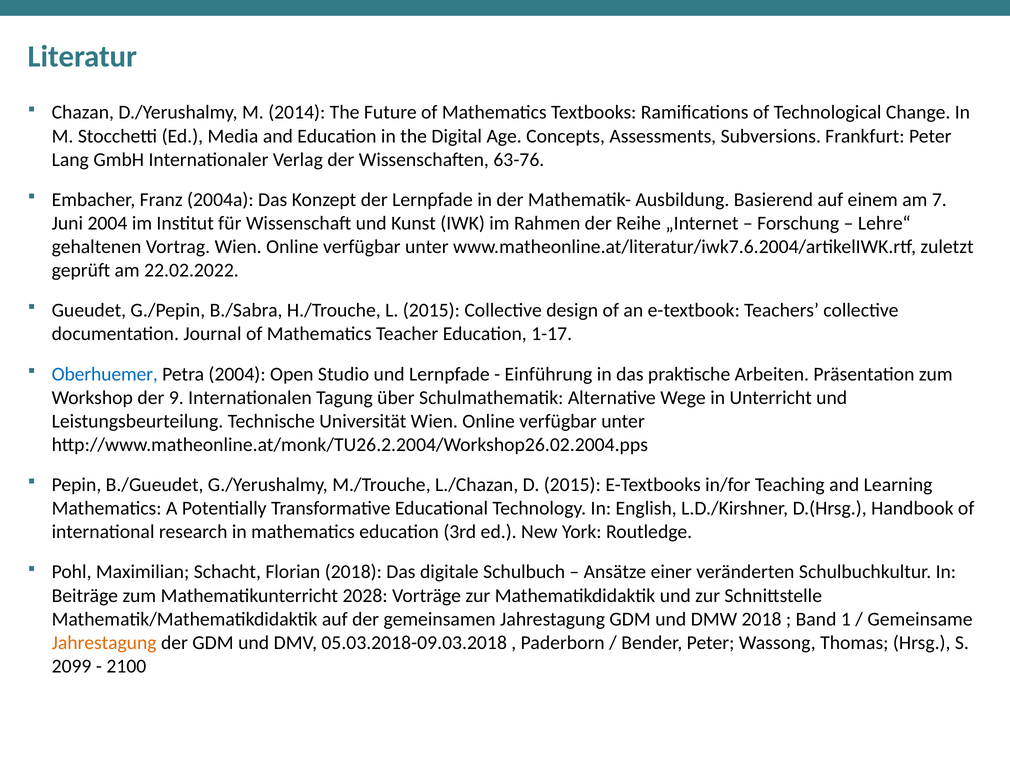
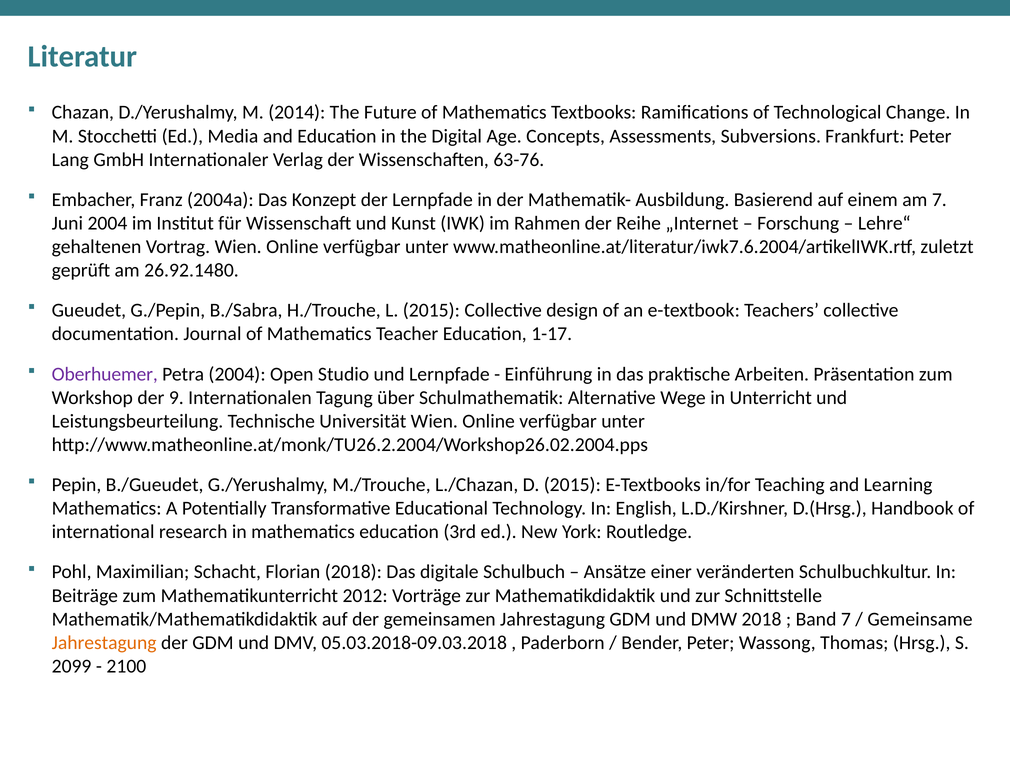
22.02.2022: 22.02.2022 -> 26.92.1480 (191, 271)
Oberhuemer colour: blue -> purple (105, 374)
2028: 2028 -> 2012 (365, 596)
Band 1: 1 -> 7 (846, 620)
